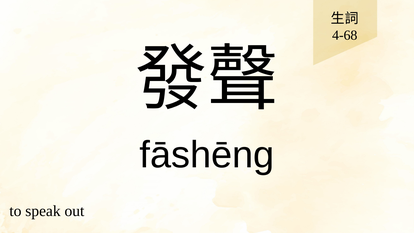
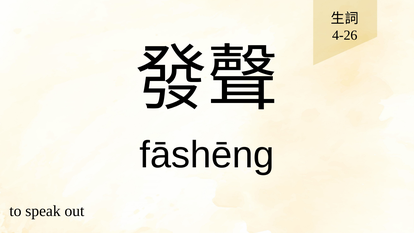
4-68: 4-68 -> 4-26 (345, 35)
